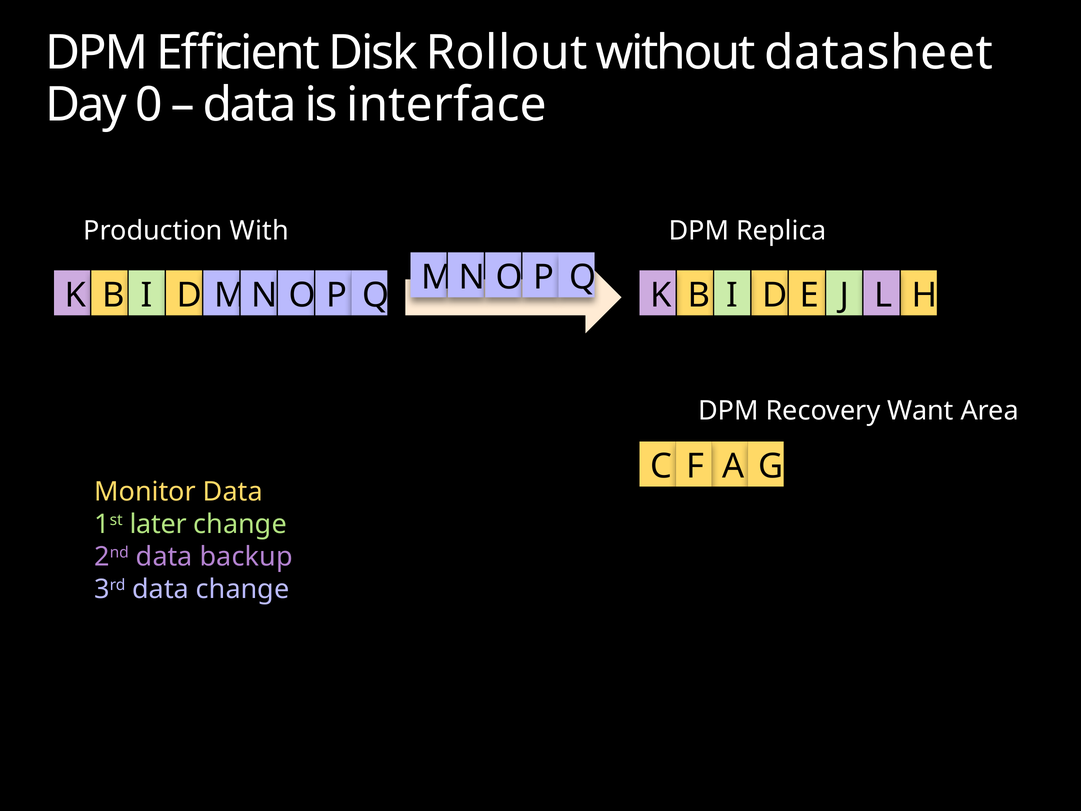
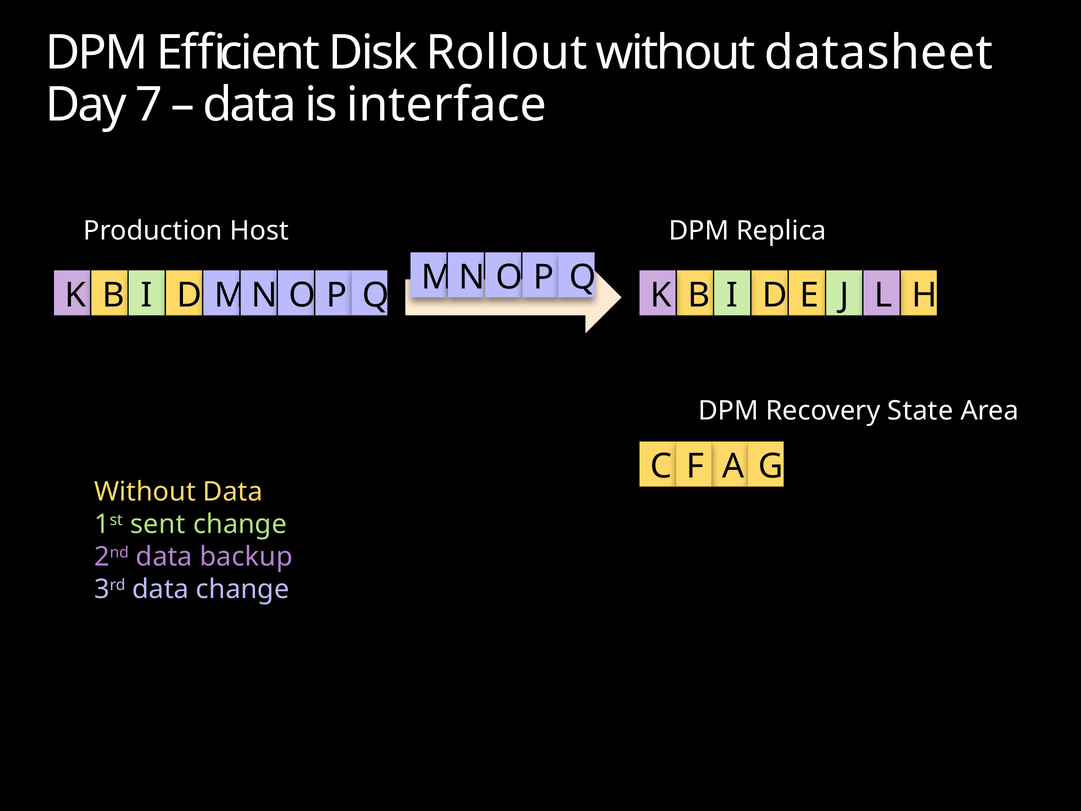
0: 0 -> 7 (149, 105)
With: With -> Host (259, 231)
Want: Want -> State (920, 411)
Monitor: Monitor -> Without (145, 492)
later: later -> sent (158, 524)
